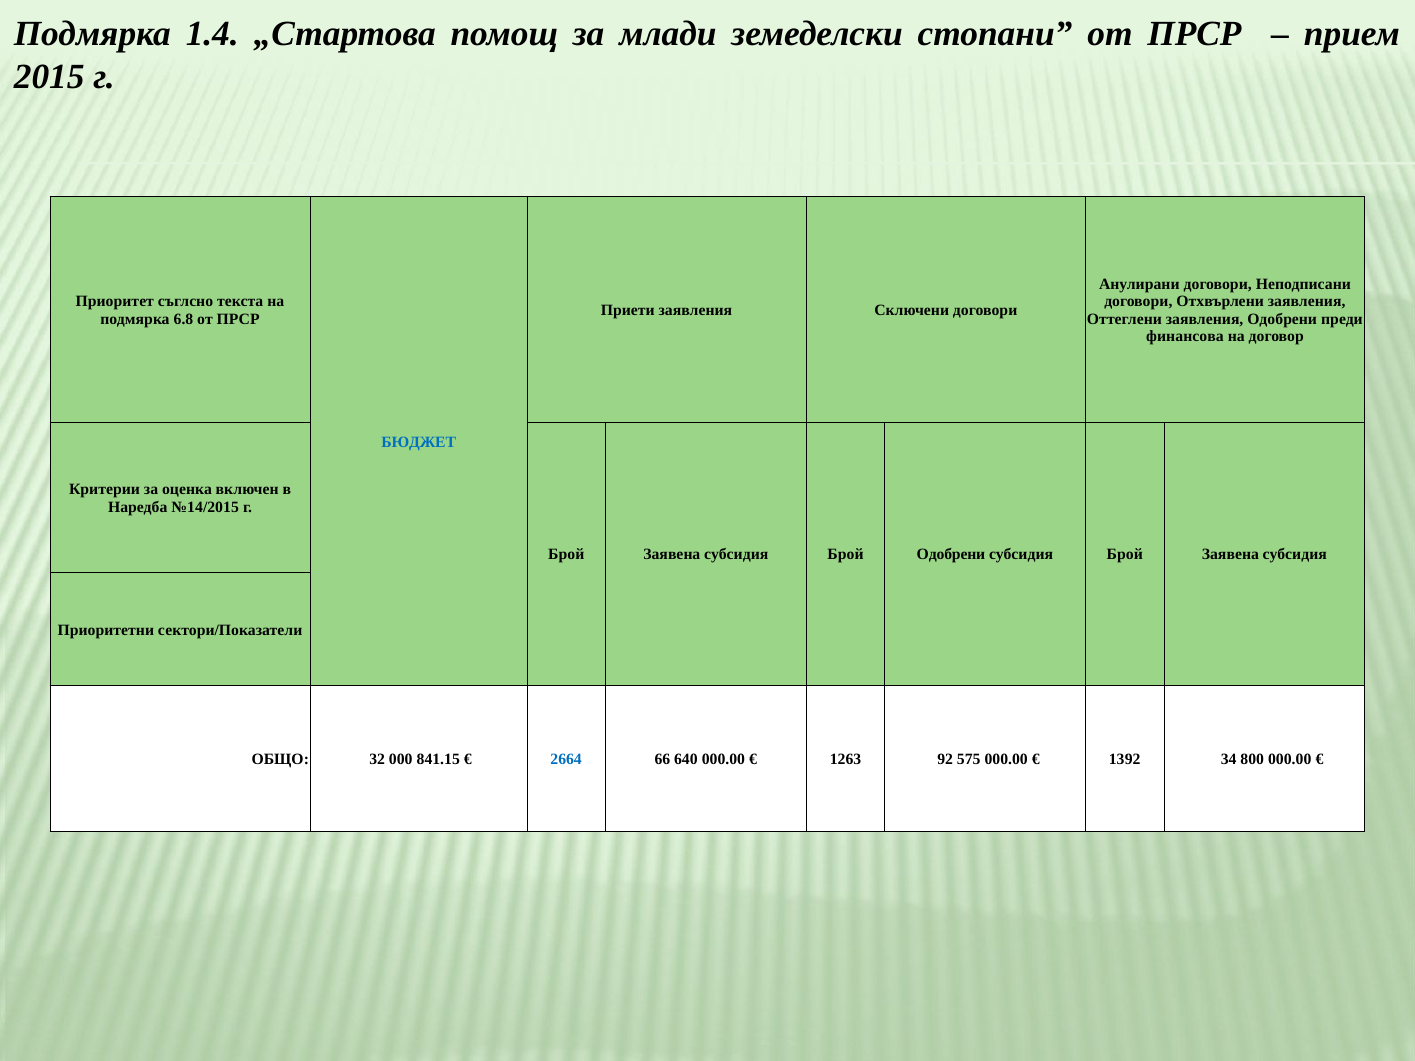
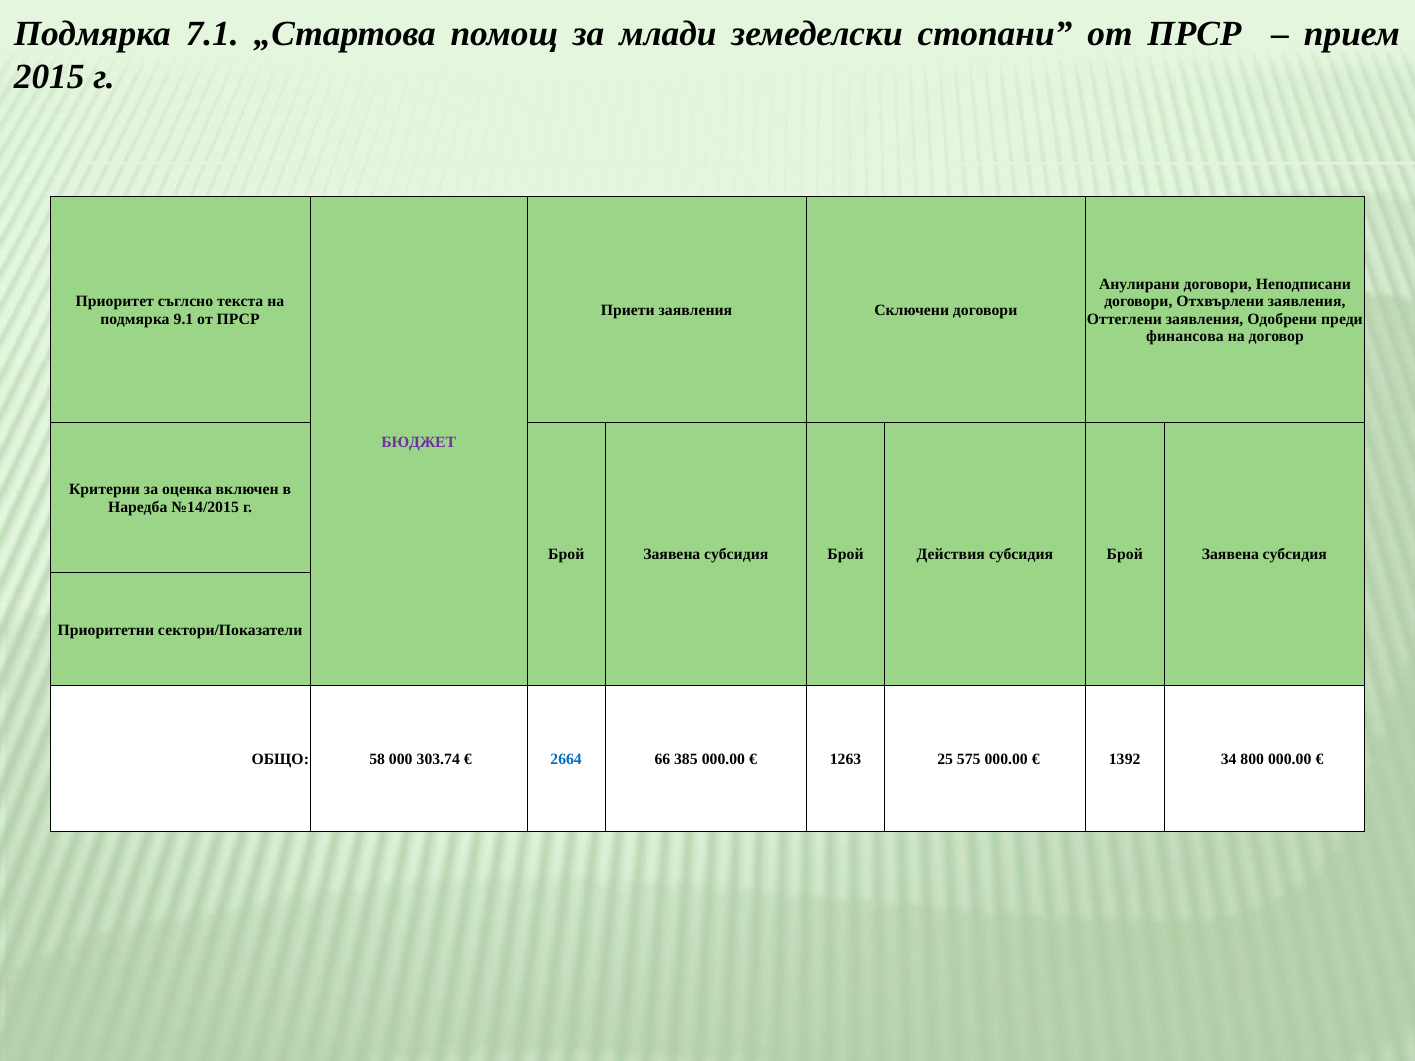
1.4: 1.4 -> 7.1 (212, 34)
6.8: 6.8 -> 9.1 (184, 319)
БЮДЖЕТ colour: blue -> purple (419, 442)
Брой Одобрени: Одобрени -> Действия (951, 555)
32: 32 -> 58 (377, 759)
841.15: 841.15 -> 303.74 (438, 759)
640: 640 -> 385 (686, 759)
92: 92 -> 25 (945, 759)
